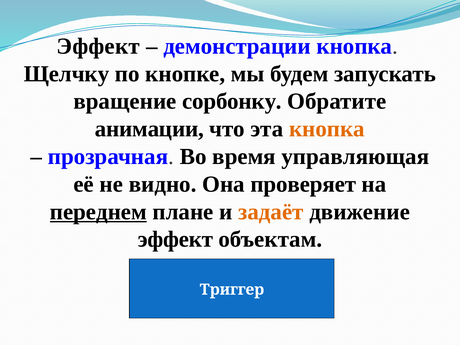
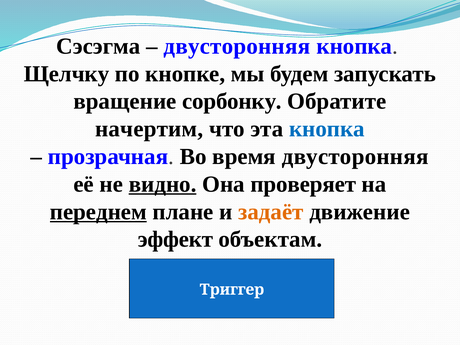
Эффект: Эффект -> Сэсэгма (98, 46)
демонстрации: демонстрации -> двусторонняя (237, 46)
анимации: анимации -> начертим (149, 129)
кнопка colour: orange -> blue (327, 129)
время управляющая: управляющая -> двусторонняя (355, 157)
видно underline: none -> present (163, 184)
